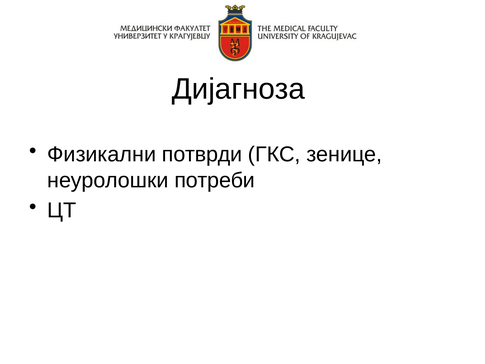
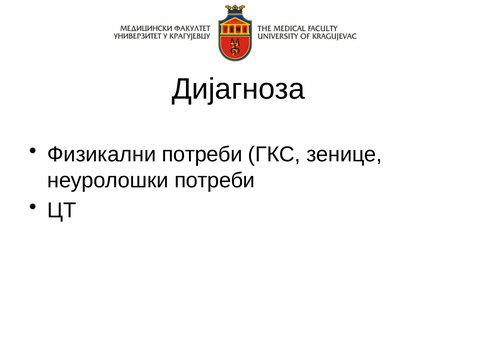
Физикални потврди: потврди -> потреби (202, 154)
